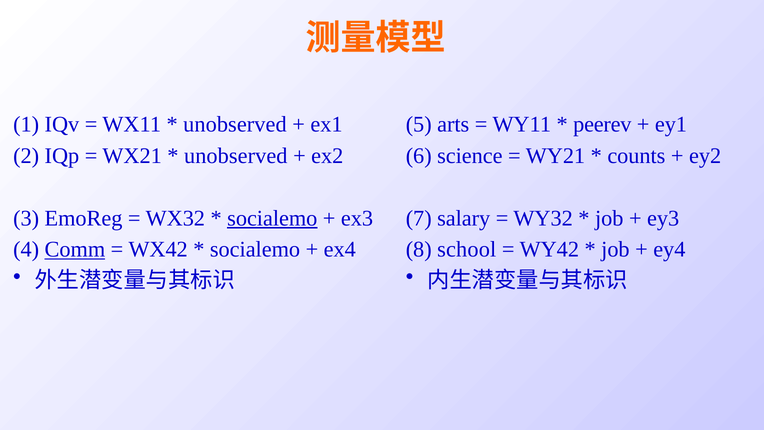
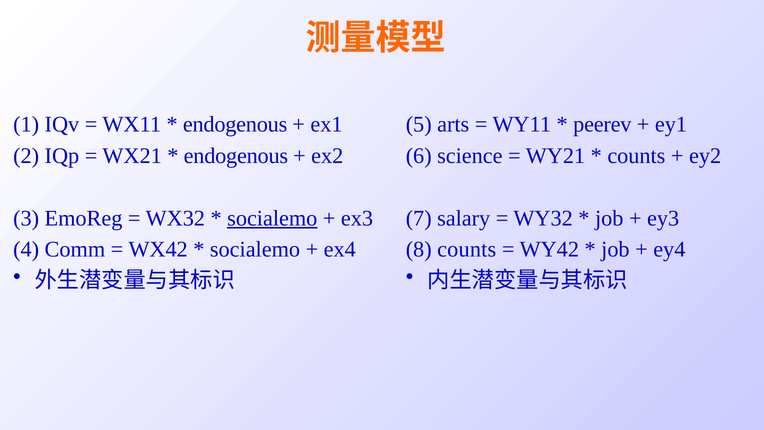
unobserved: unobserved -> endogenous (235, 124)
unobserved: unobserved -> endogenous (236, 156)
Comm underline: present -> none (75, 249)
8 school: school -> counts (467, 249)
